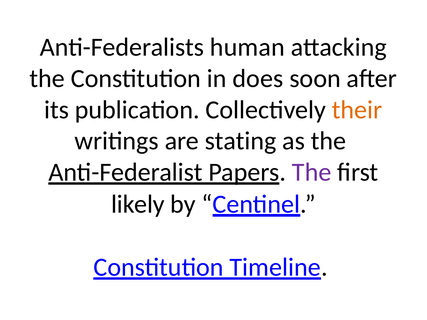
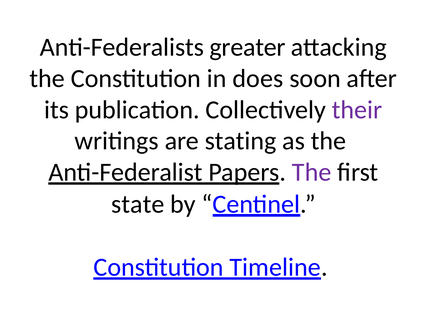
human: human -> greater (248, 47)
their colour: orange -> purple (357, 110)
likely: likely -> state (138, 204)
